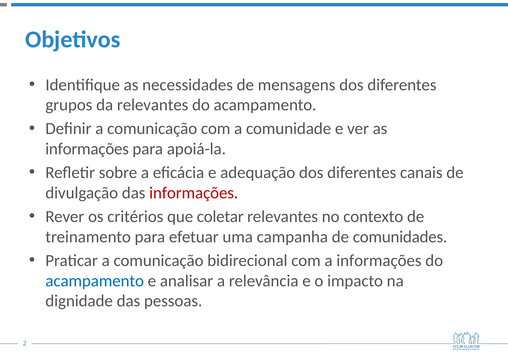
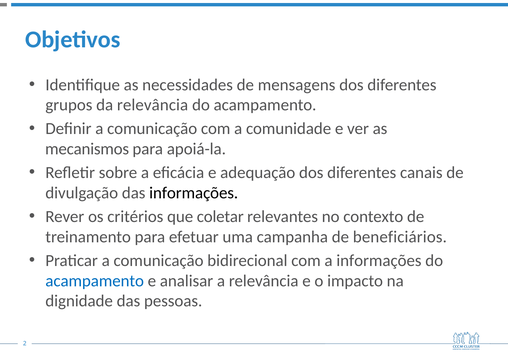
da relevantes: relevantes -> relevância (153, 105)
informações: informações -> mecanismos (87, 149)
informações colour: red -> black (194, 193)
comunidades: comunidades -> beneficiários (400, 237)
